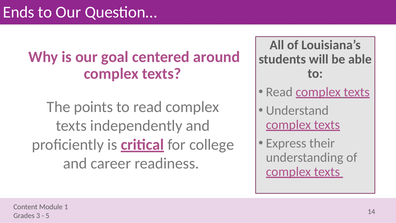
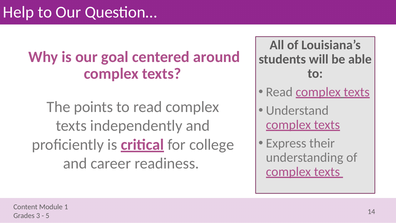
Ends: Ends -> Help (19, 12)
